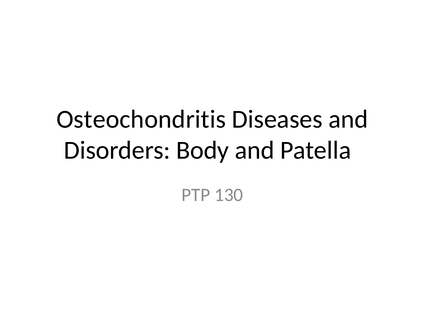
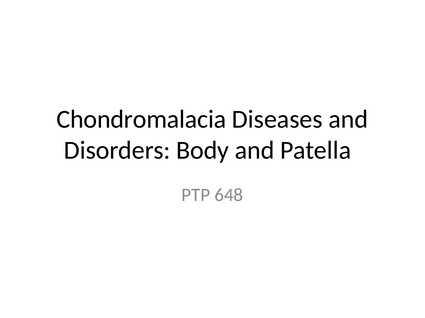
Osteochondritis: Osteochondritis -> Chondromalacia (141, 119)
130: 130 -> 648 (229, 195)
